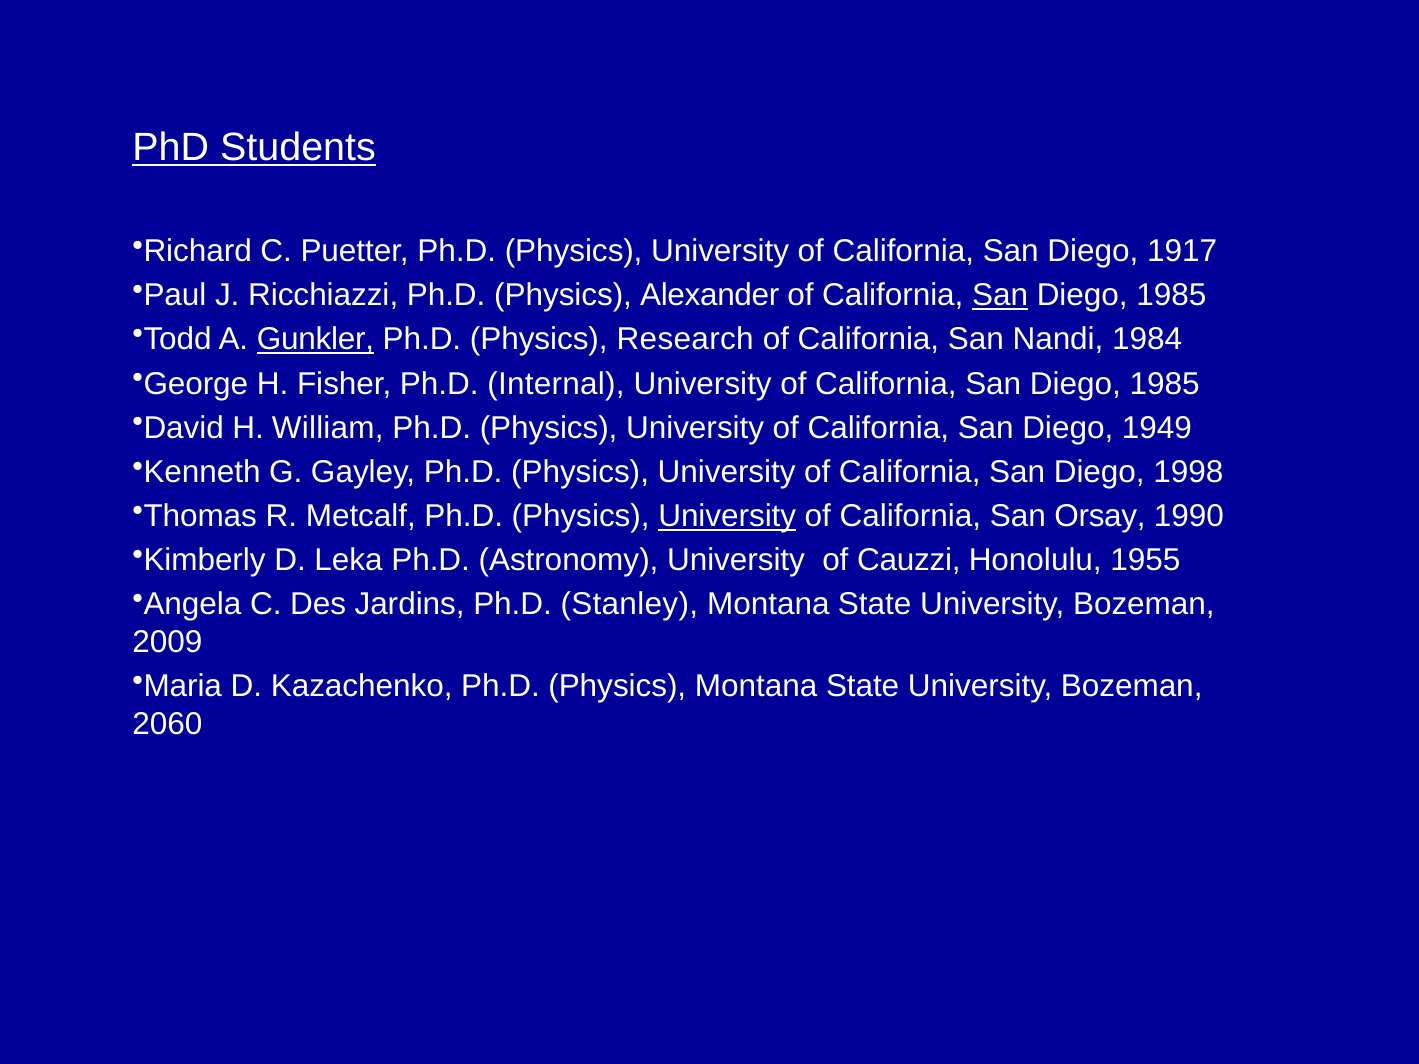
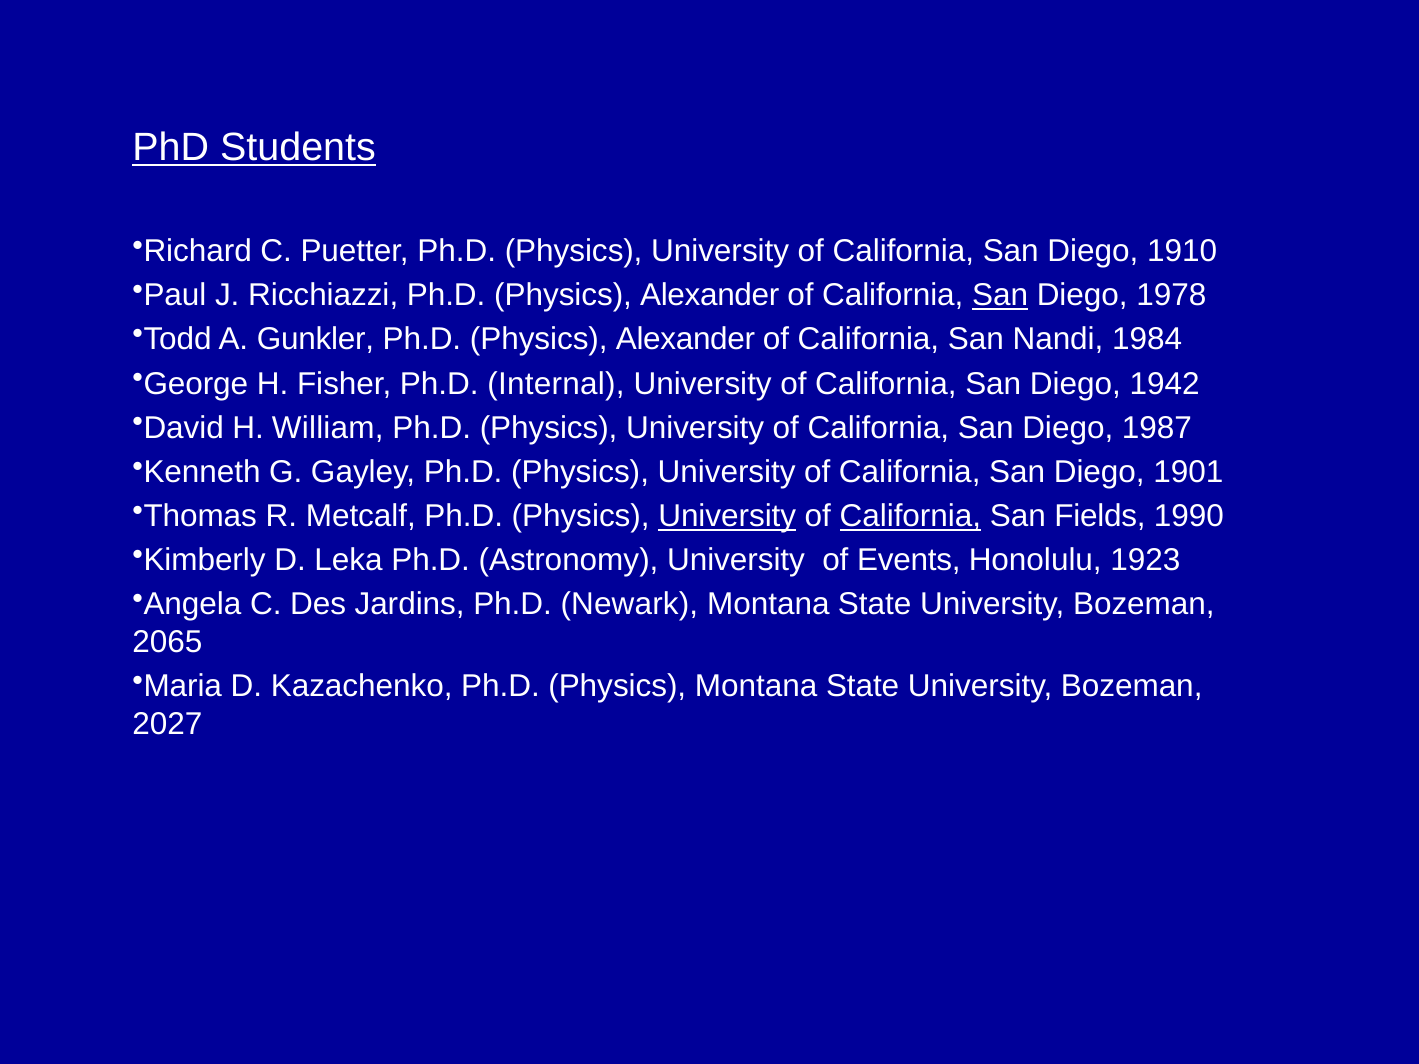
1917: 1917 -> 1910 (1182, 251)
1985: 1985 -> 1978 (1171, 295)
Gunkler underline: present -> none (316, 340)
Research: Research -> Alexander (685, 340)
1985: 1985 -> 1942 (1165, 384)
1949: 1949 -> 1987 (1157, 428)
1998: 1998 -> 1901 (1188, 472)
California underline: none -> present (910, 516)
Orsay: Orsay -> Fields (1100, 516)
Cauzzi: Cauzzi -> Events (909, 560)
1955: 1955 -> 1923 (1145, 560)
Stanley: Stanley -> Newark (629, 604)
2009: 2009 -> 2065 (167, 642)
2060: 2060 -> 2027 (167, 724)
